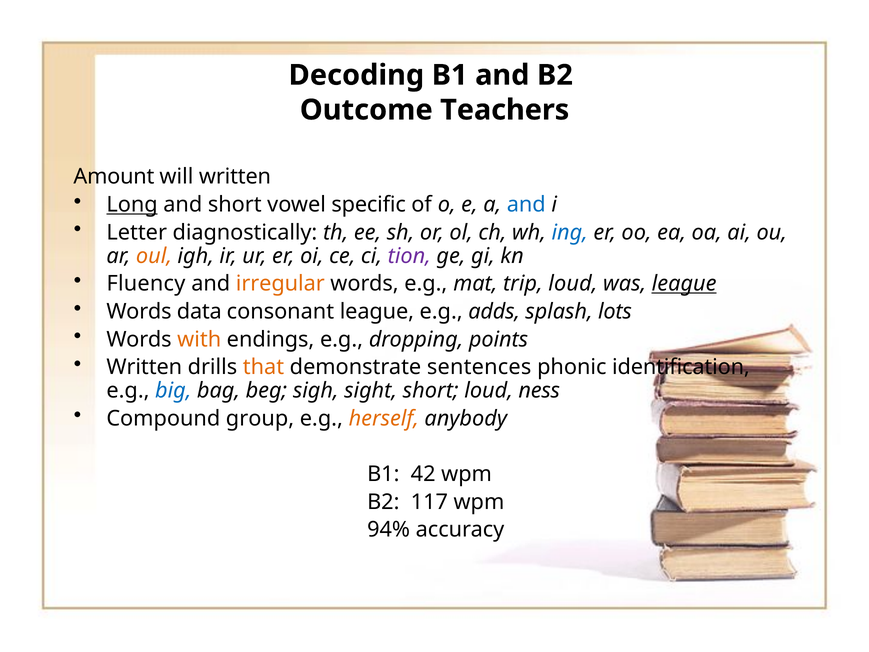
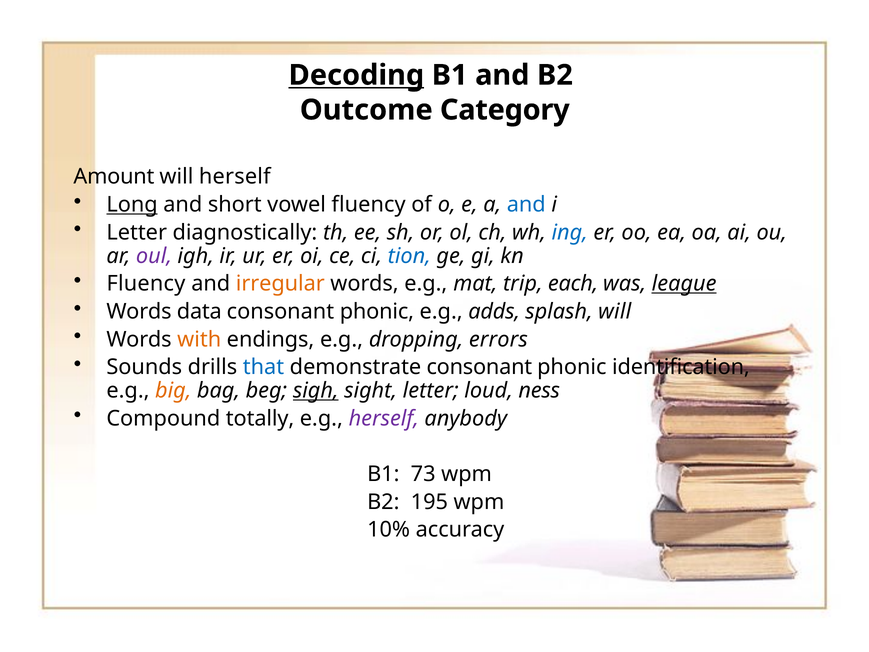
Decoding underline: none -> present (356, 75)
Teachers: Teachers -> Category (505, 110)
will written: written -> herself (235, 177)
vowel specific: specific -> fluency (369, 205)
oul colour: orange -> purple (154, 256)
tion colour: purple -> blue (409, 256)
trip loud: loud -> each (573, 284)
league: league -> phonic (377, 311)
splash lots: lots -> will (615, 311)
points: points -> errors (498, 339)
Written: Written -> Sounds (144, 367)
that colour: orange -> blue (263, 367)
demonstrate sentences: sentences -> consonant (479, 367)
big colour: blue -> orange (173, 391)
sigh underline: none -> present (316, 391)
sight short: short -> letter (431, 391)
group: group -> totally (260, 418)
herself colour: orange -> purple (384, 418)
42: 42 -> 73 (423, 474)
117: 117 -> 195 (429, 502)
94%: 94% -> 10% (389, 530)
